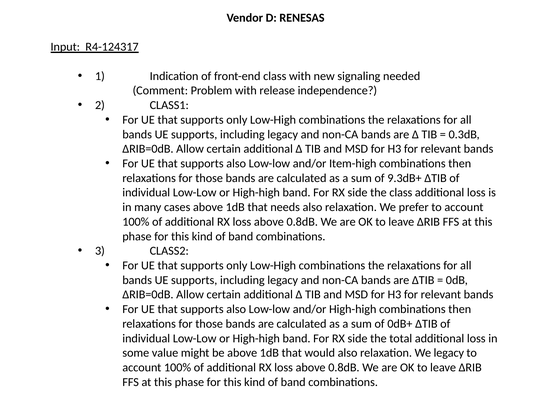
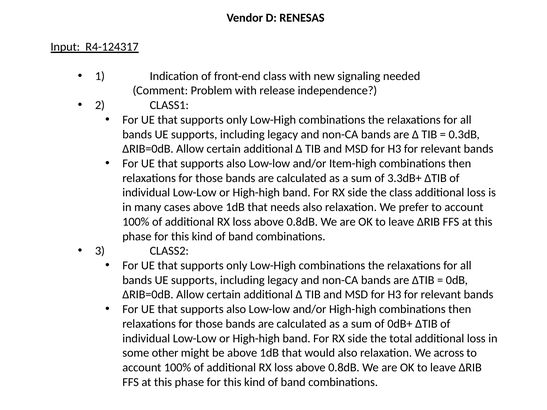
9.3dB+: 9.3dB+ -> 3.3dB+ (404, 178)
value: value -> other (165, 353)
We legacy: legacy -> across (449, 353)
